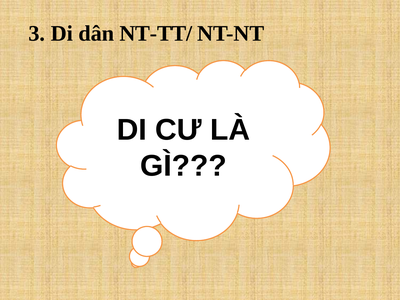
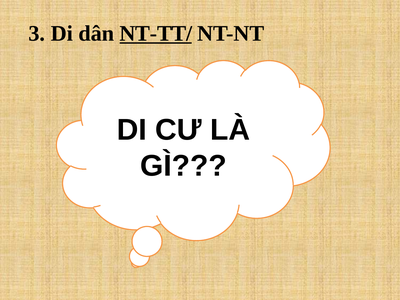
NT-TT/ underline: none -> present (156, 34)
